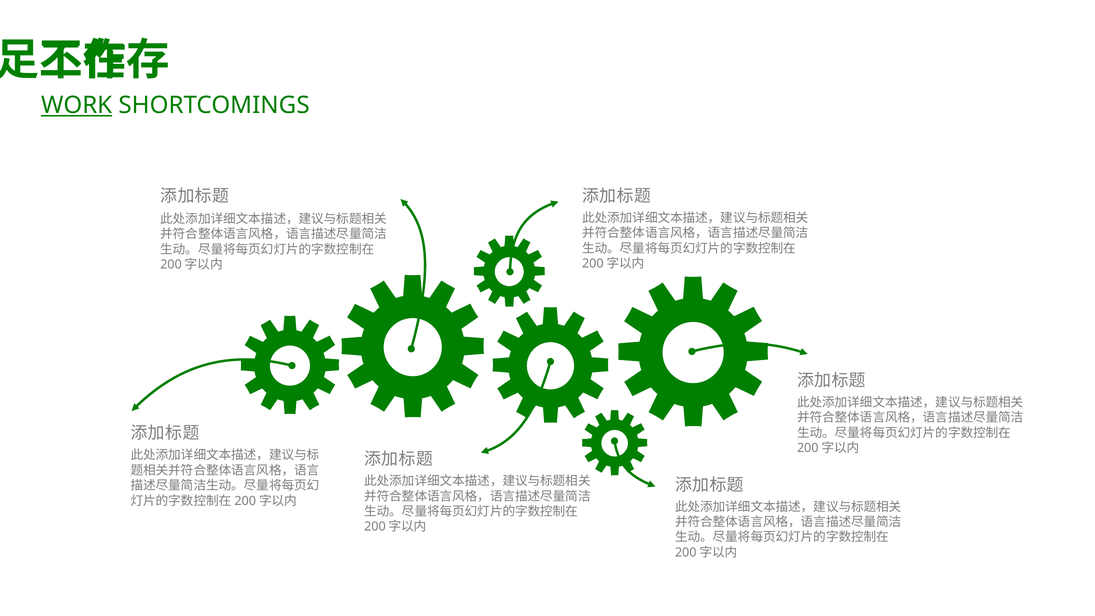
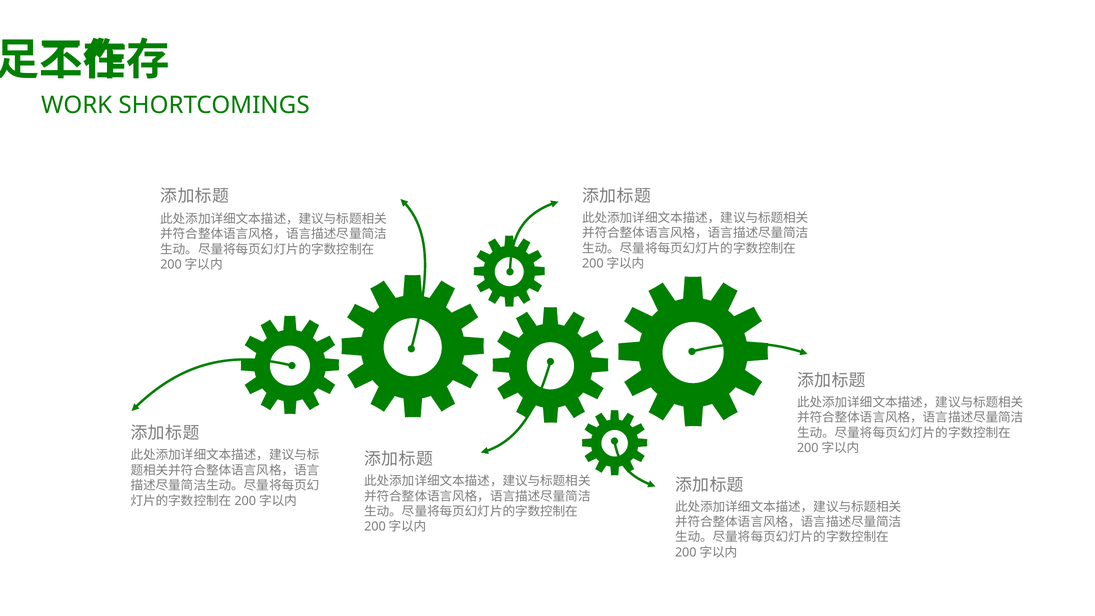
WORK underline: present -> none (77, 105)
